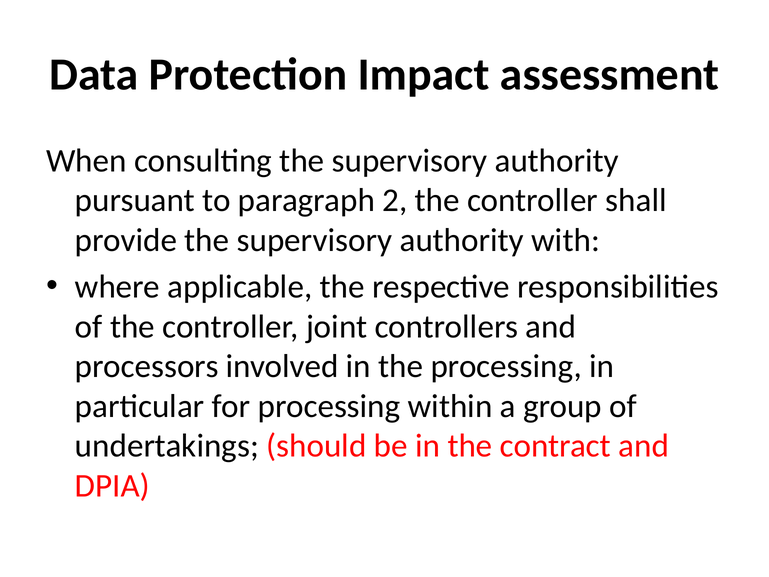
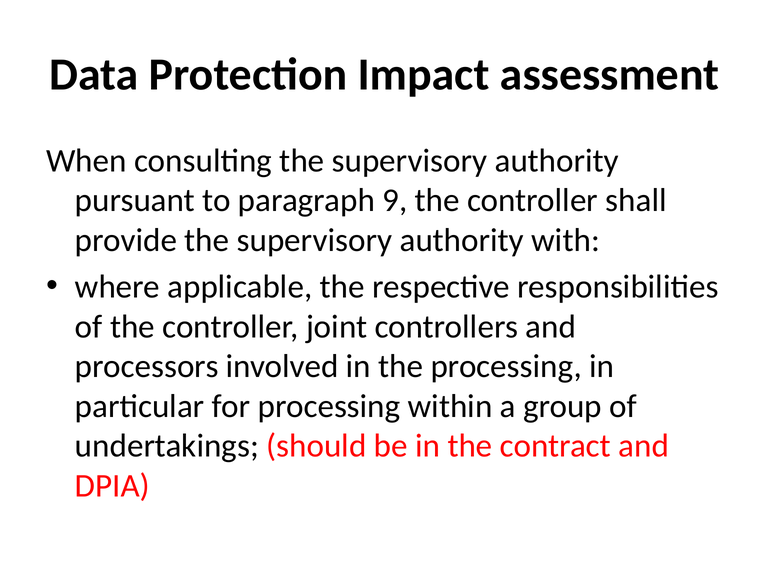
2: 2 -> 9 (395, 200)
